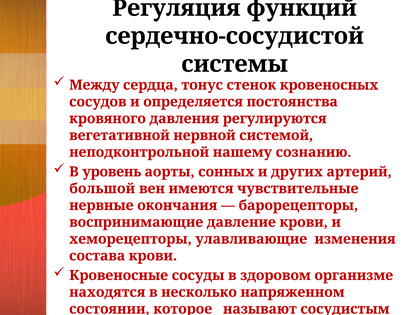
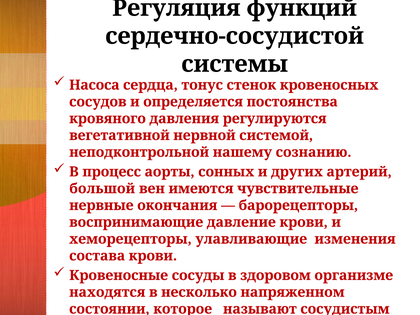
Между: Между -> Насоса (94, 85)
уровень: уровень -> процесс (112, 172)
